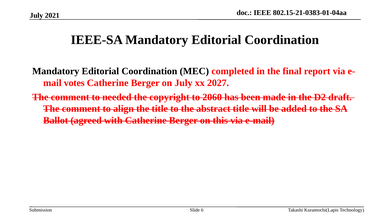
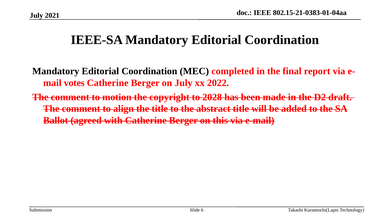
2027: 2027 -> 2022 (218, 83)
needed: needed -> motion (117, 97)
2060: 2060 -> 2028 (212, 97)
